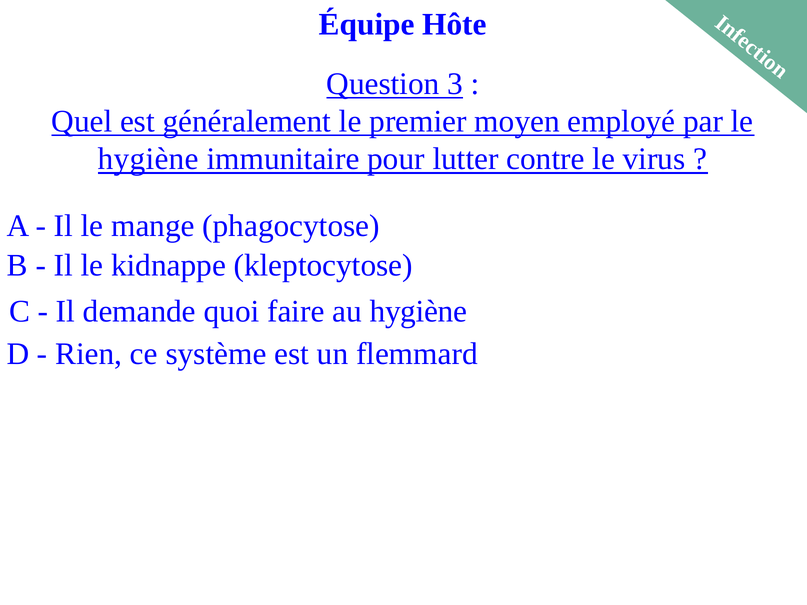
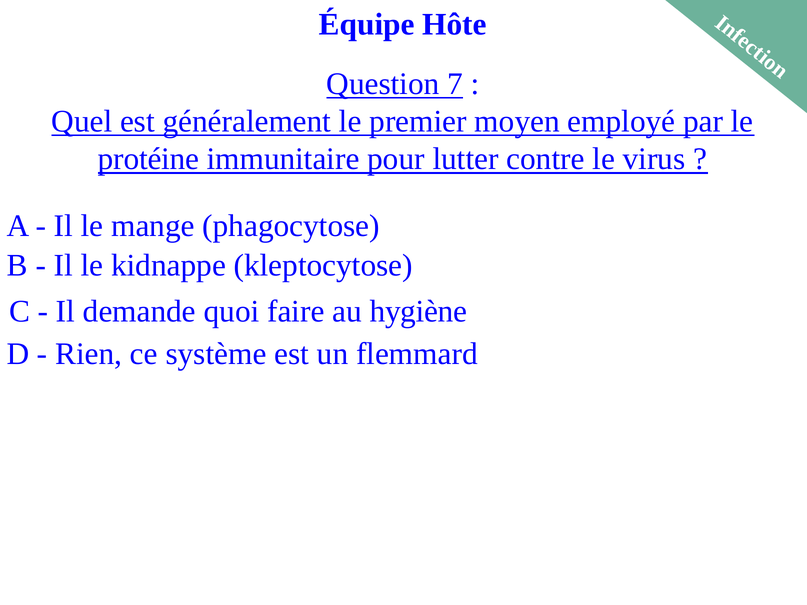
3: 3 -> 7 (455, 84)
hygiène: hygiène -> protéine (148, 159)
